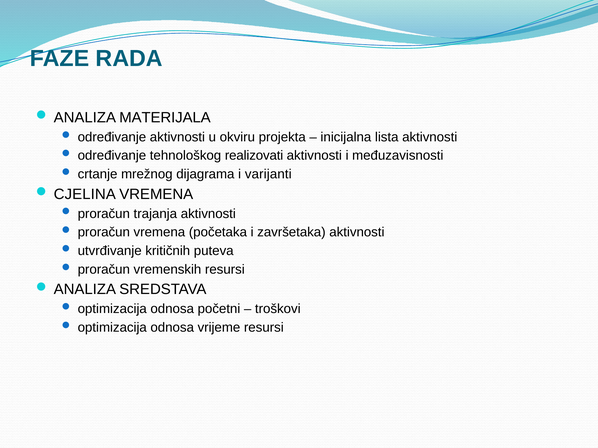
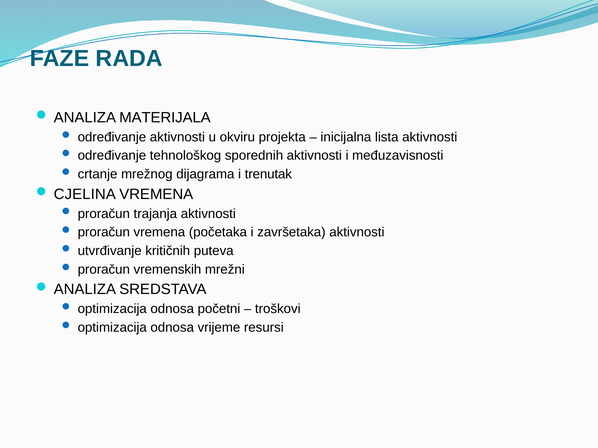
realizovati: realizovati -> sporednih (254, 156)
varijanti: varijanti -> trenutak (268, 174)
vremenskih resursi: resursi -> mrežni (225, 270)
